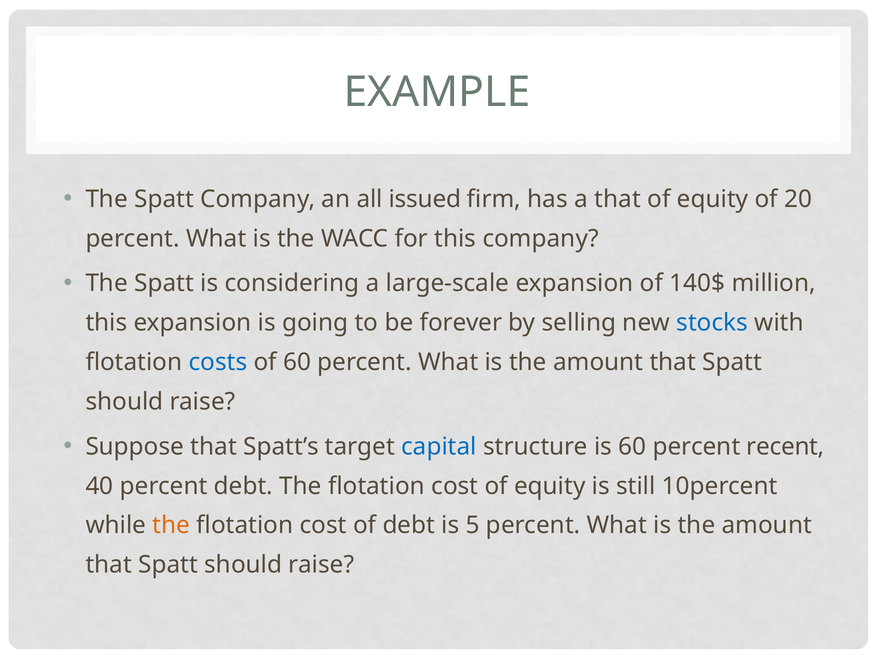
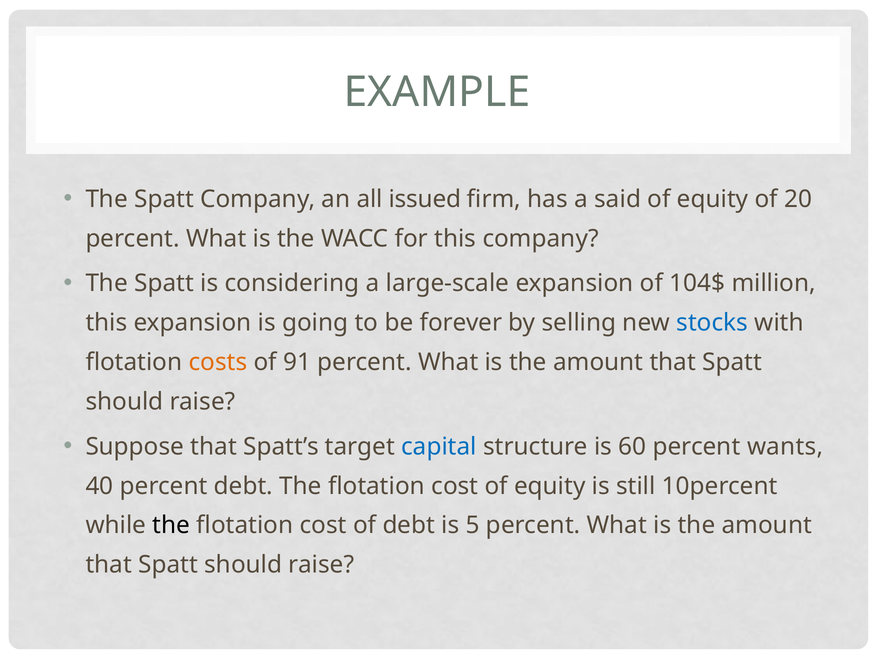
a that: that -> said (618, 199)
140$: 140$ -> 104$ (697, 283)
costs colour: blue -> orange (218, 362)
of 60: 60 -> 91 (297, 362)
recent: recent -> wants (785, 446)
the colour: orange -> black (171, 525)
